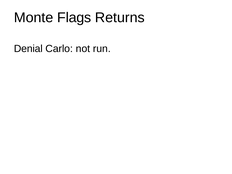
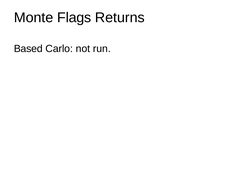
Denial: Denial -> Based (28, 49)
